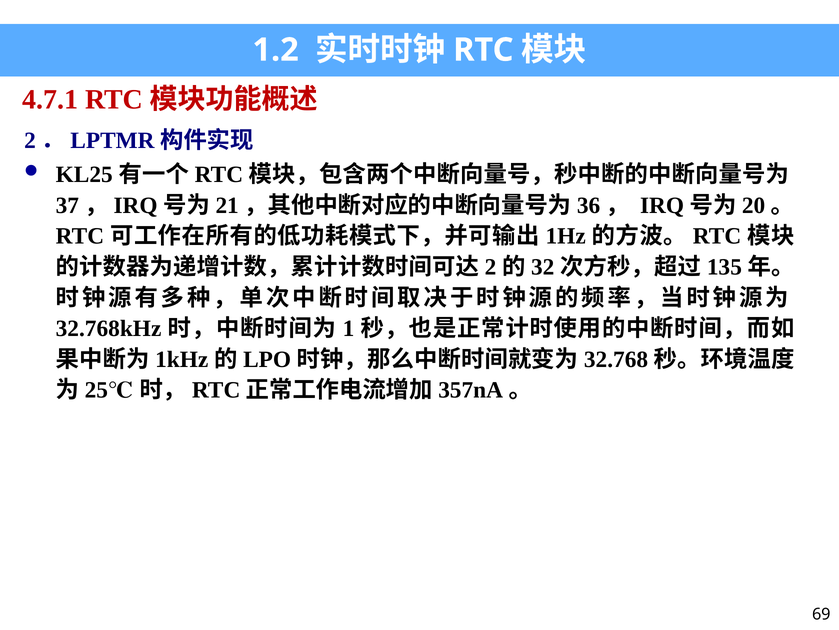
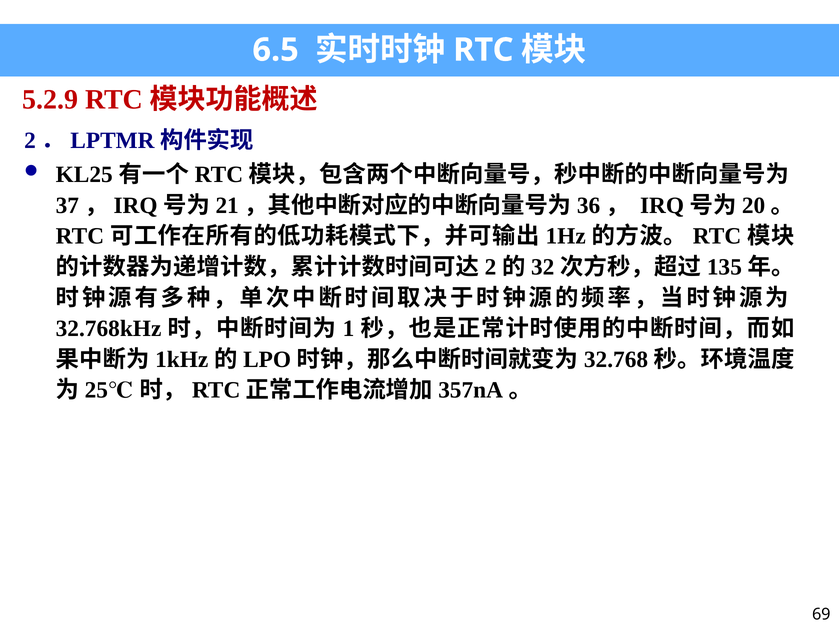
1.2: 1.2 -> 6.5 (276, 50)
4.7.1: 4.7.1 -> 5.2.9 (50, 99)
